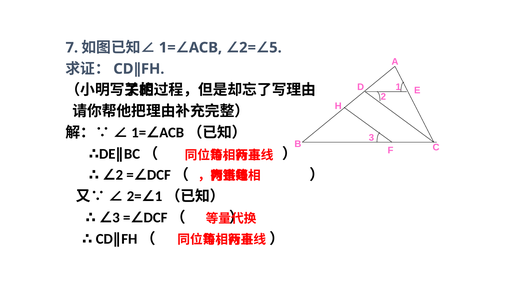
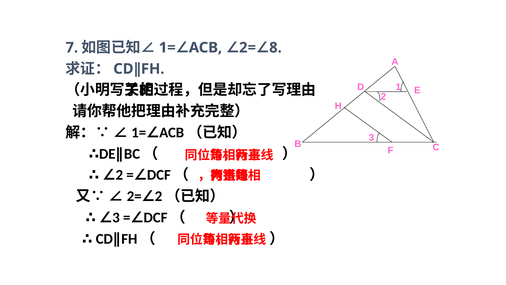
5: 5 -> 8 (275, 48)
1: 1 -> 2 (158, 196)
